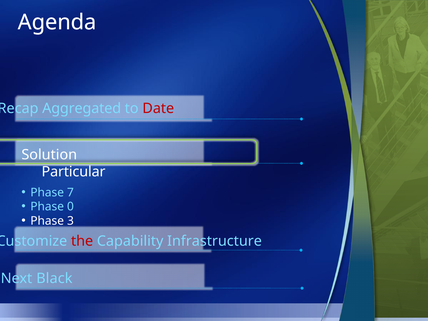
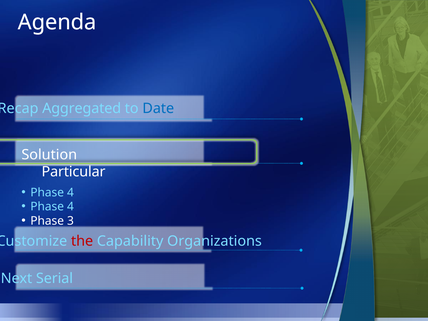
Date colour: red -> blue (158, 109)
7: 7 -> 4 (70, 192)
0: 0 -> 4 (70, 207)
Infrastructure: Infrastructure -> Organizations (215, 241)
Black: Black -> Serial (54, 279)
